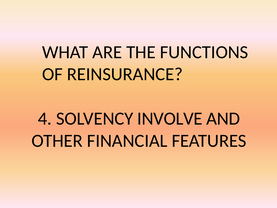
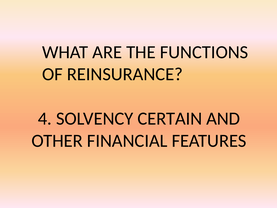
INVOLVE: INVOLVE -> CERTAIN (170, 119)
